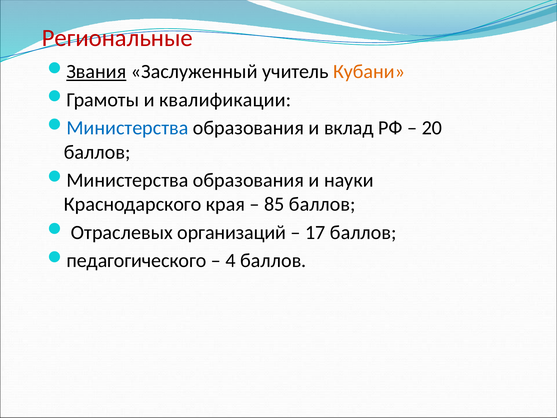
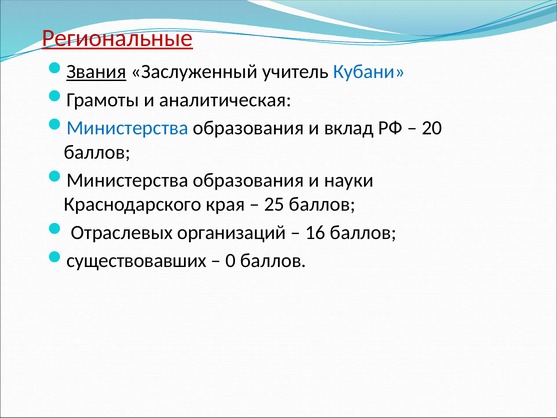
Региональные underline: none -> present (117, 38)
Кубани colour: orange -> blue (369, 72)
квалификации: квалификации -> аналитическая (225, 100)
85: 85 -> 25 (274, 204)
17: 17 -> 16 (315, 232)
педагогического: педагогического -> существовавших (136, 260)
4: 4 -> 0 (231, 260)
